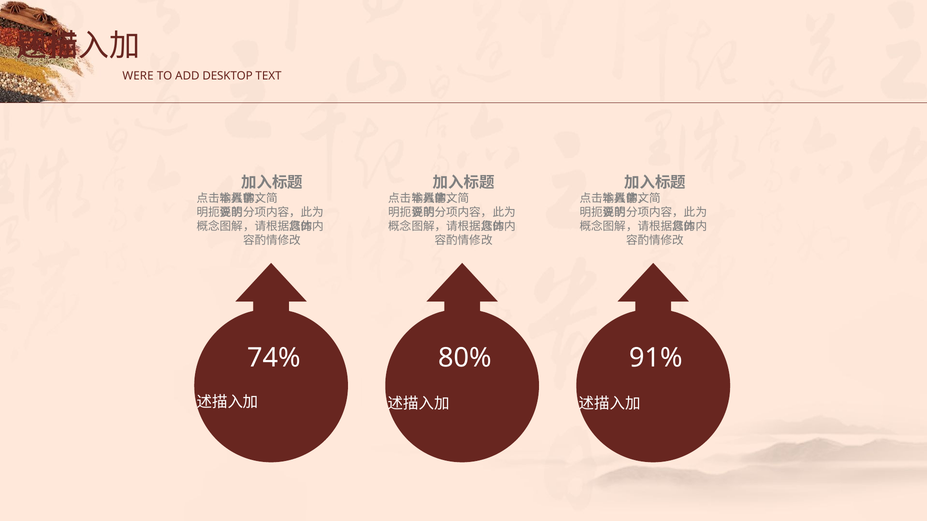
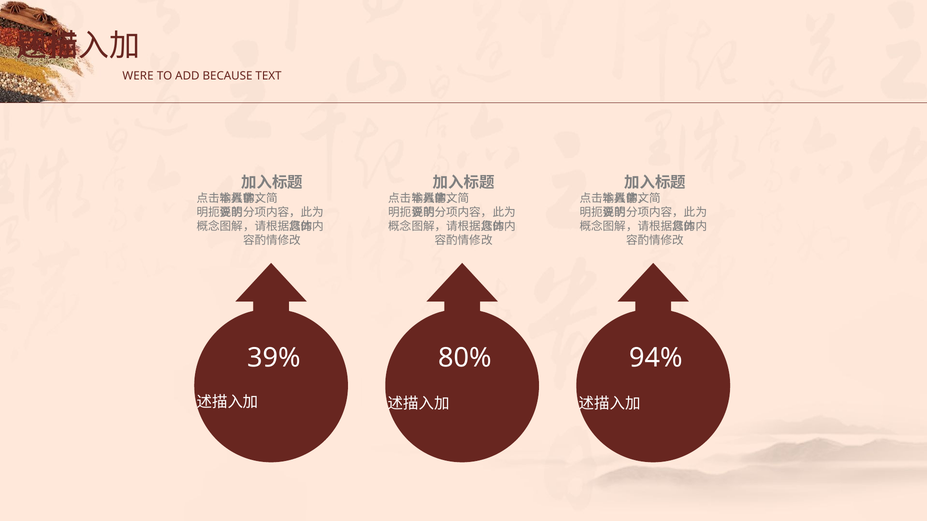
DESKTOP: DESKTOP -> BECAUSE (227, 76)
74%: 74% -> 39% (274, 358)
91%: 91% -> 94% (656, 358)
